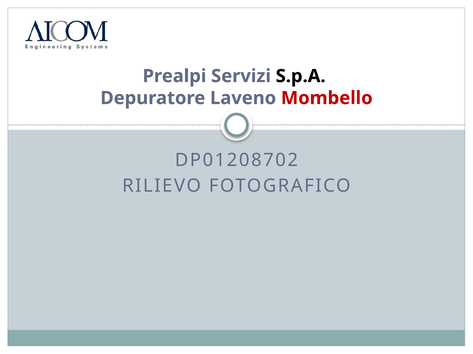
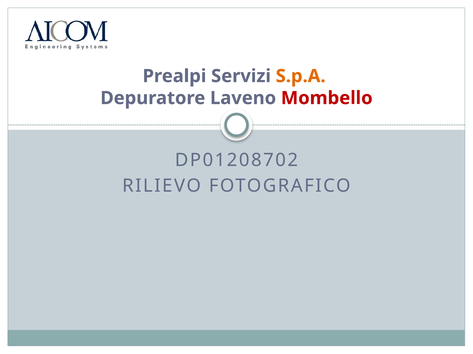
S.p.A colour: black -> orange (301, 76)
